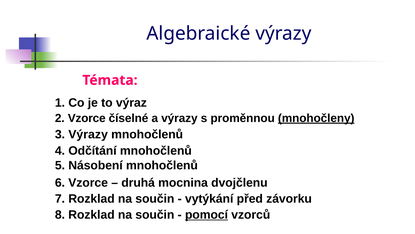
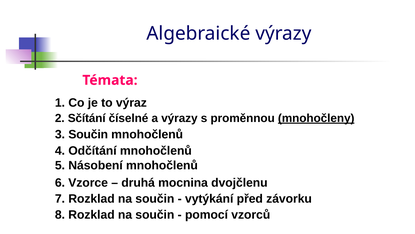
2 Vzorce: Vzorce -> Sčítání (87, 118)
3 Výrazy: Výrazy -> Součin (88, 134)
pomocí underline: present -> none (206, 214)
